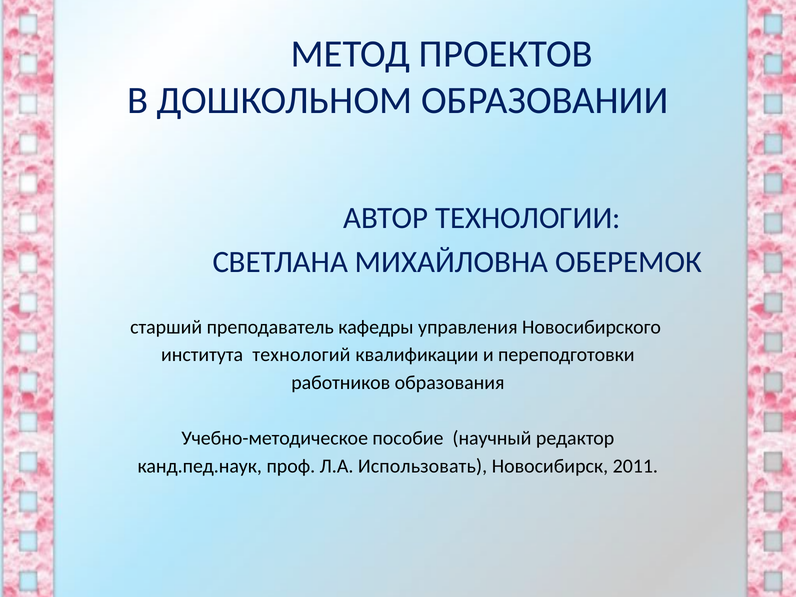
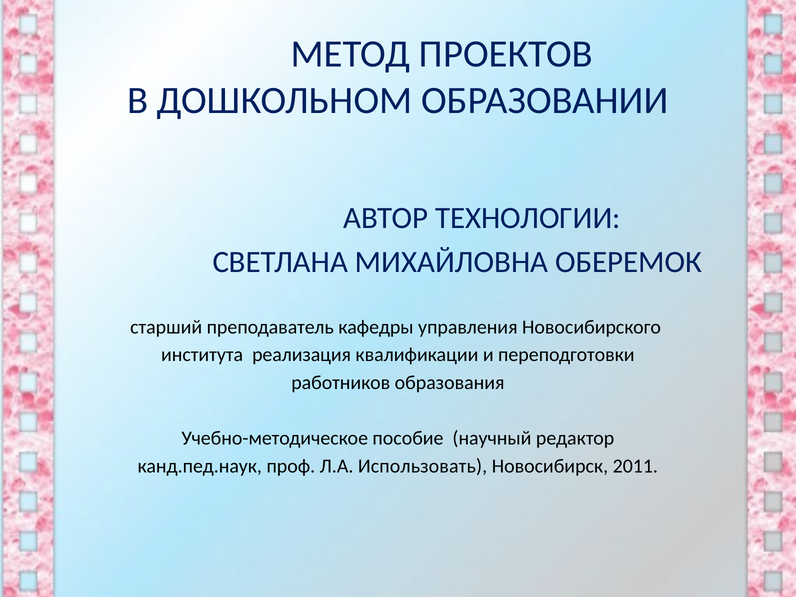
технологий: технологий -> реализация (302, 355)
